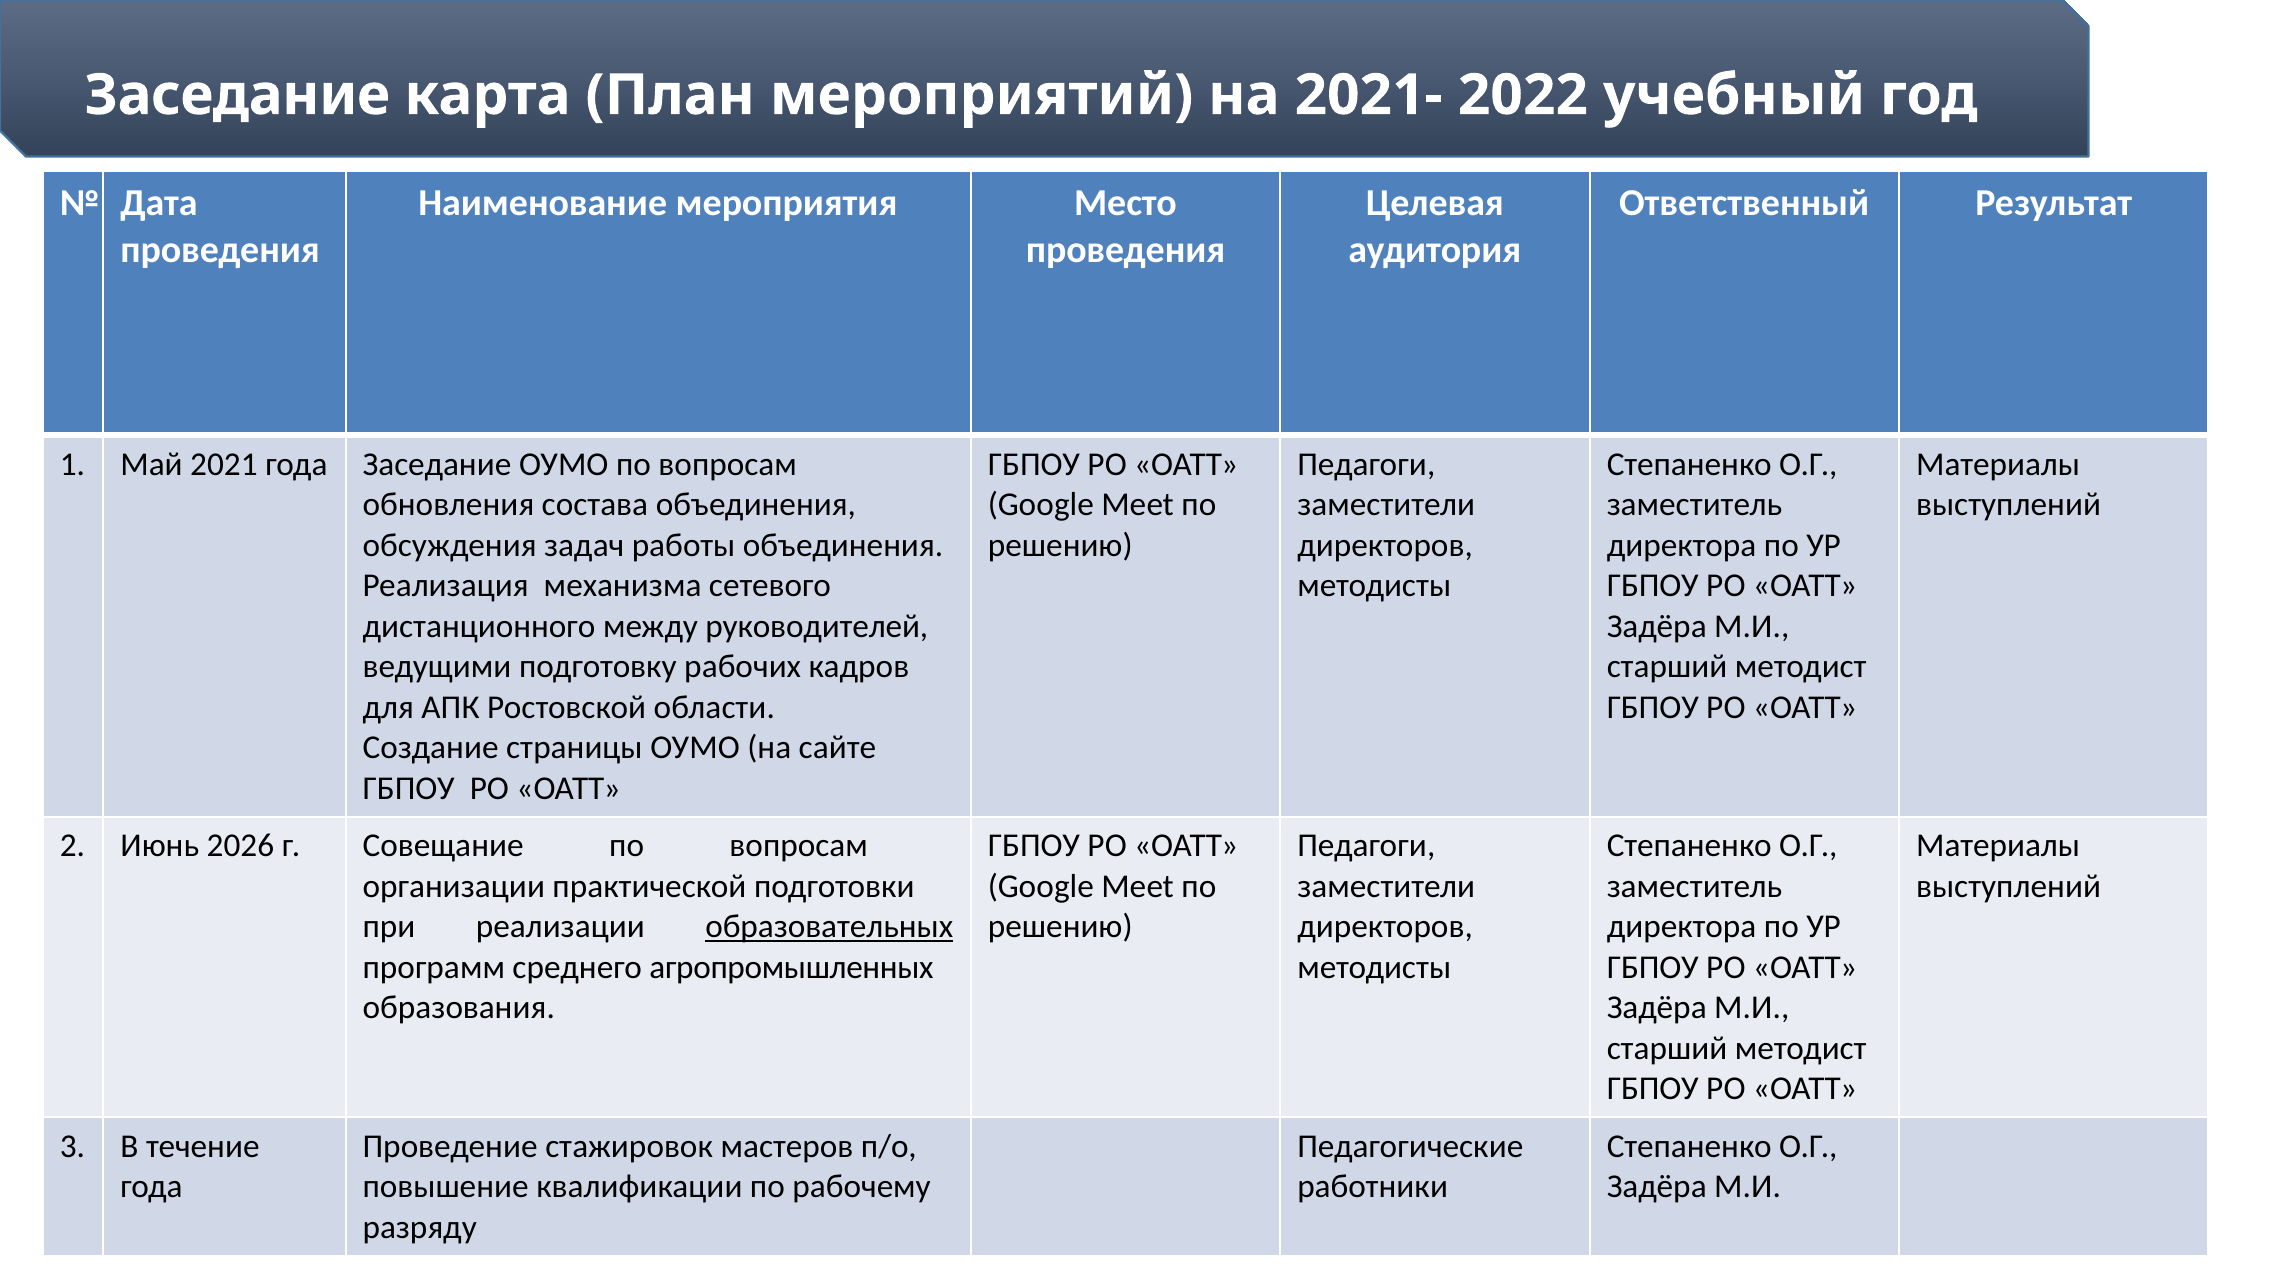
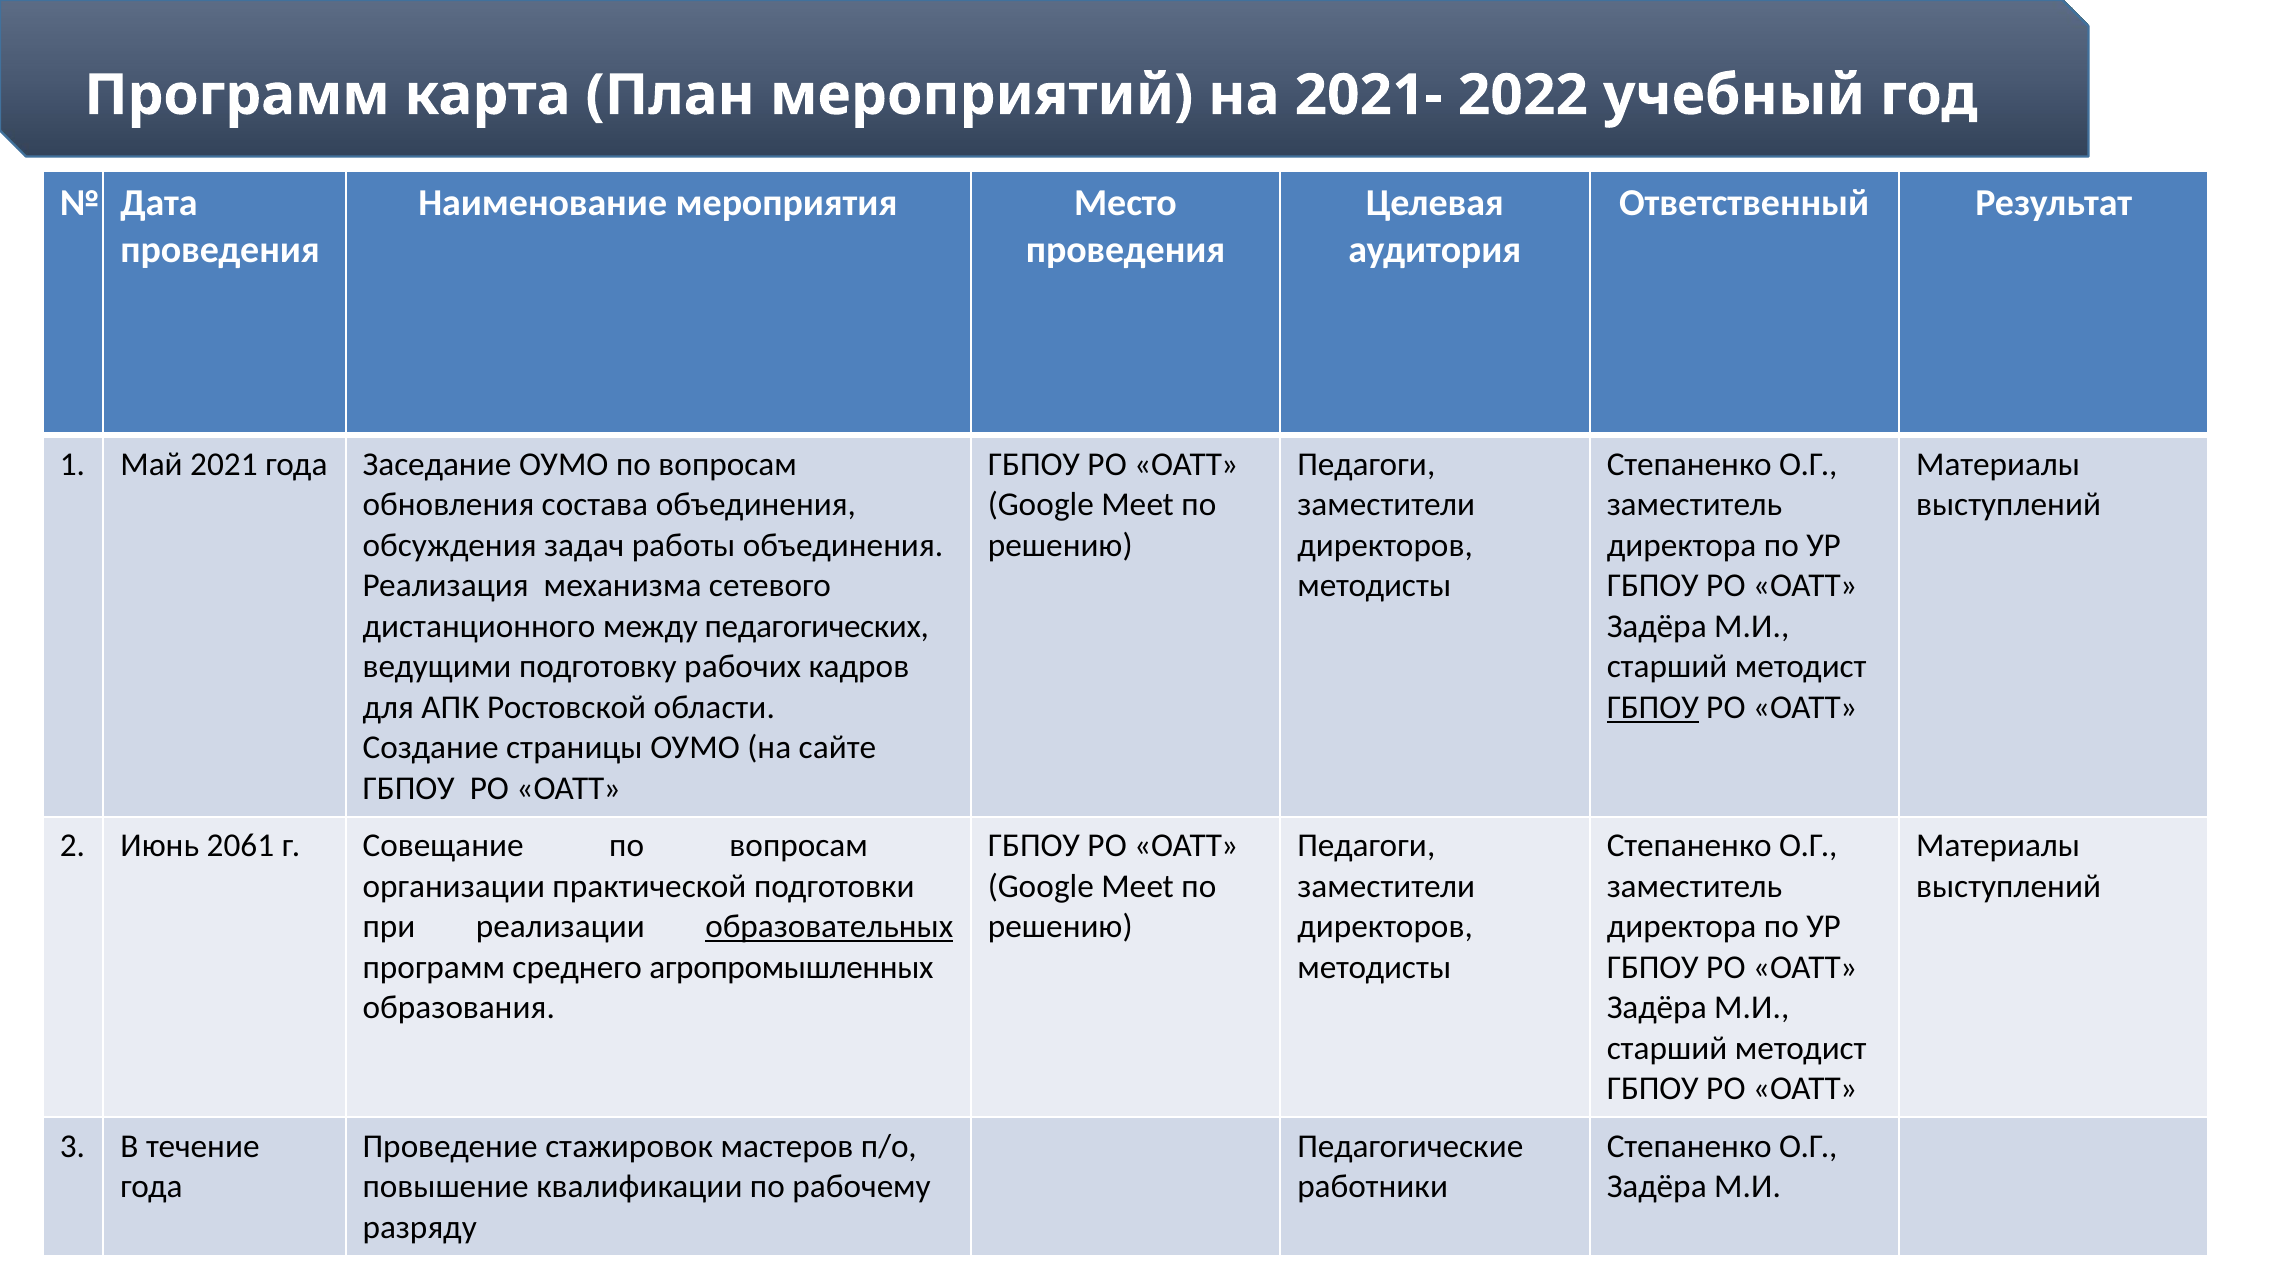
Заседание: Заседание -> Программ (237, 95)
руководителей: руководителей -> педагогических (817, 626)
ГБПОУ underline: none -> present (1653, 707)
2026: 2026 -> 2061 (240, 845)
